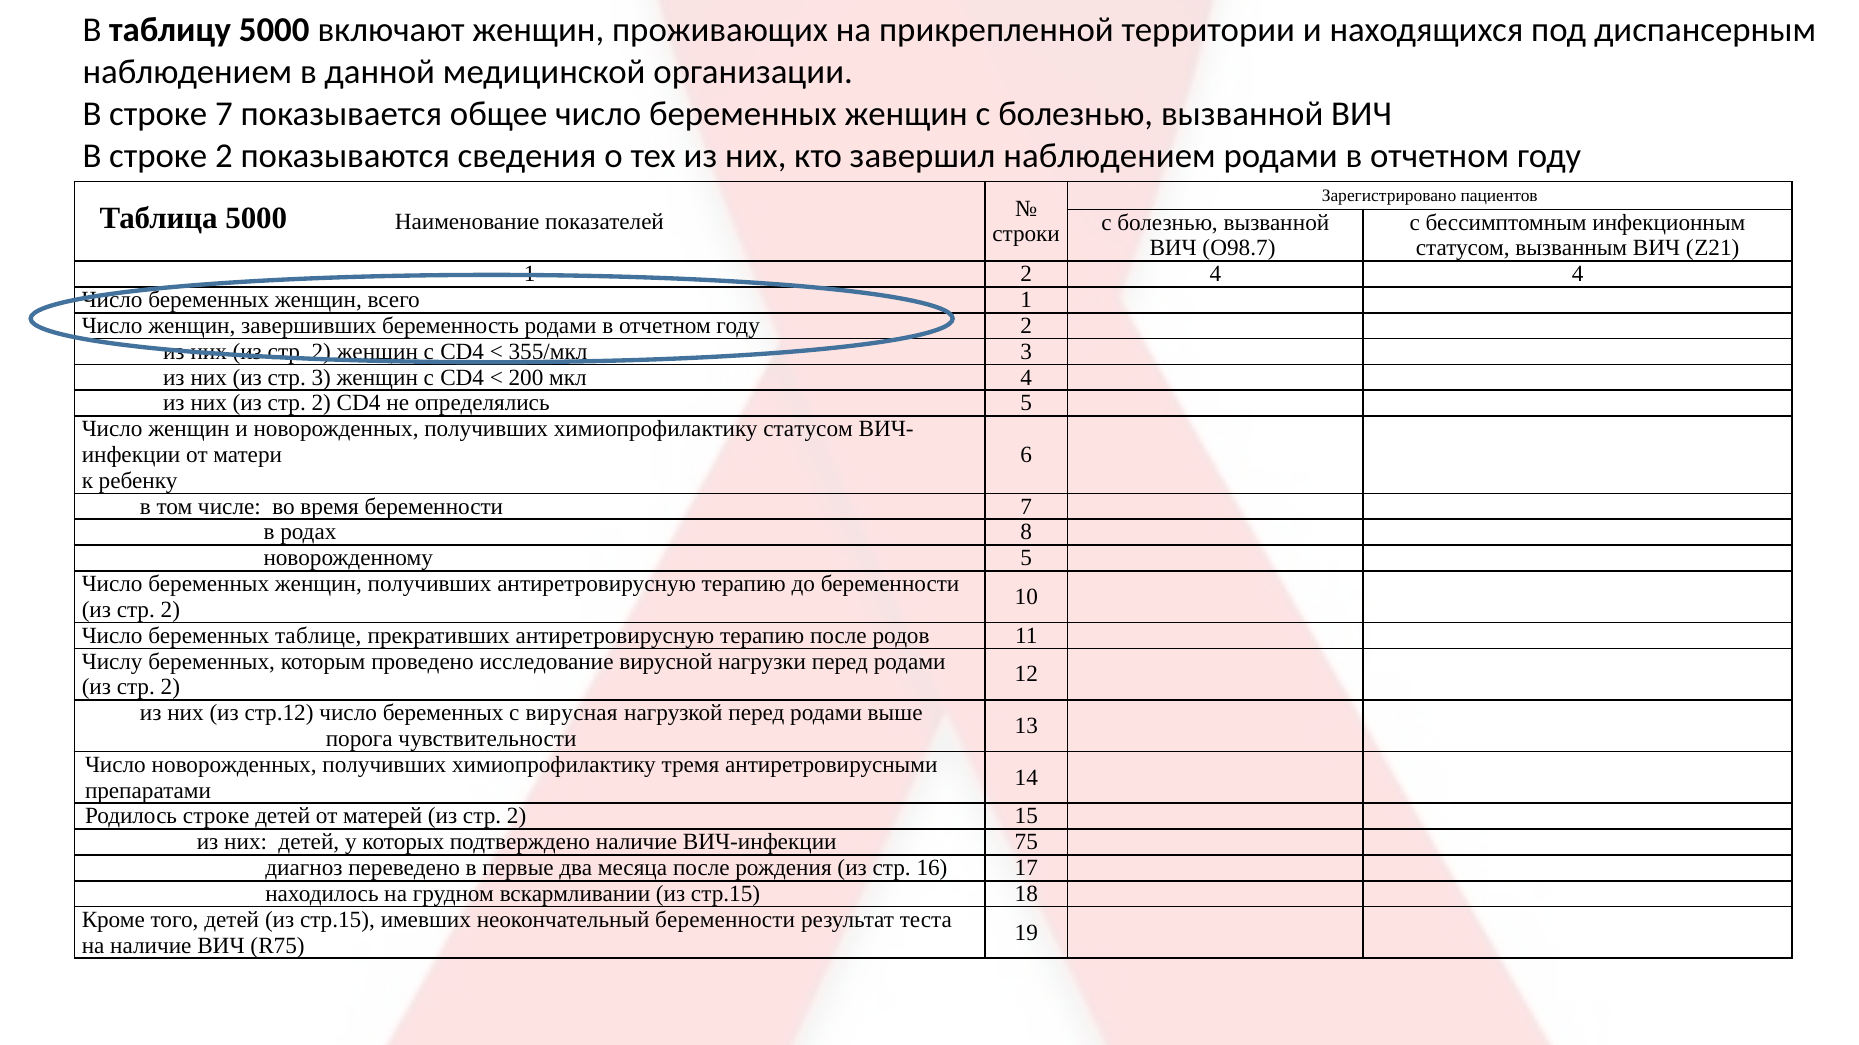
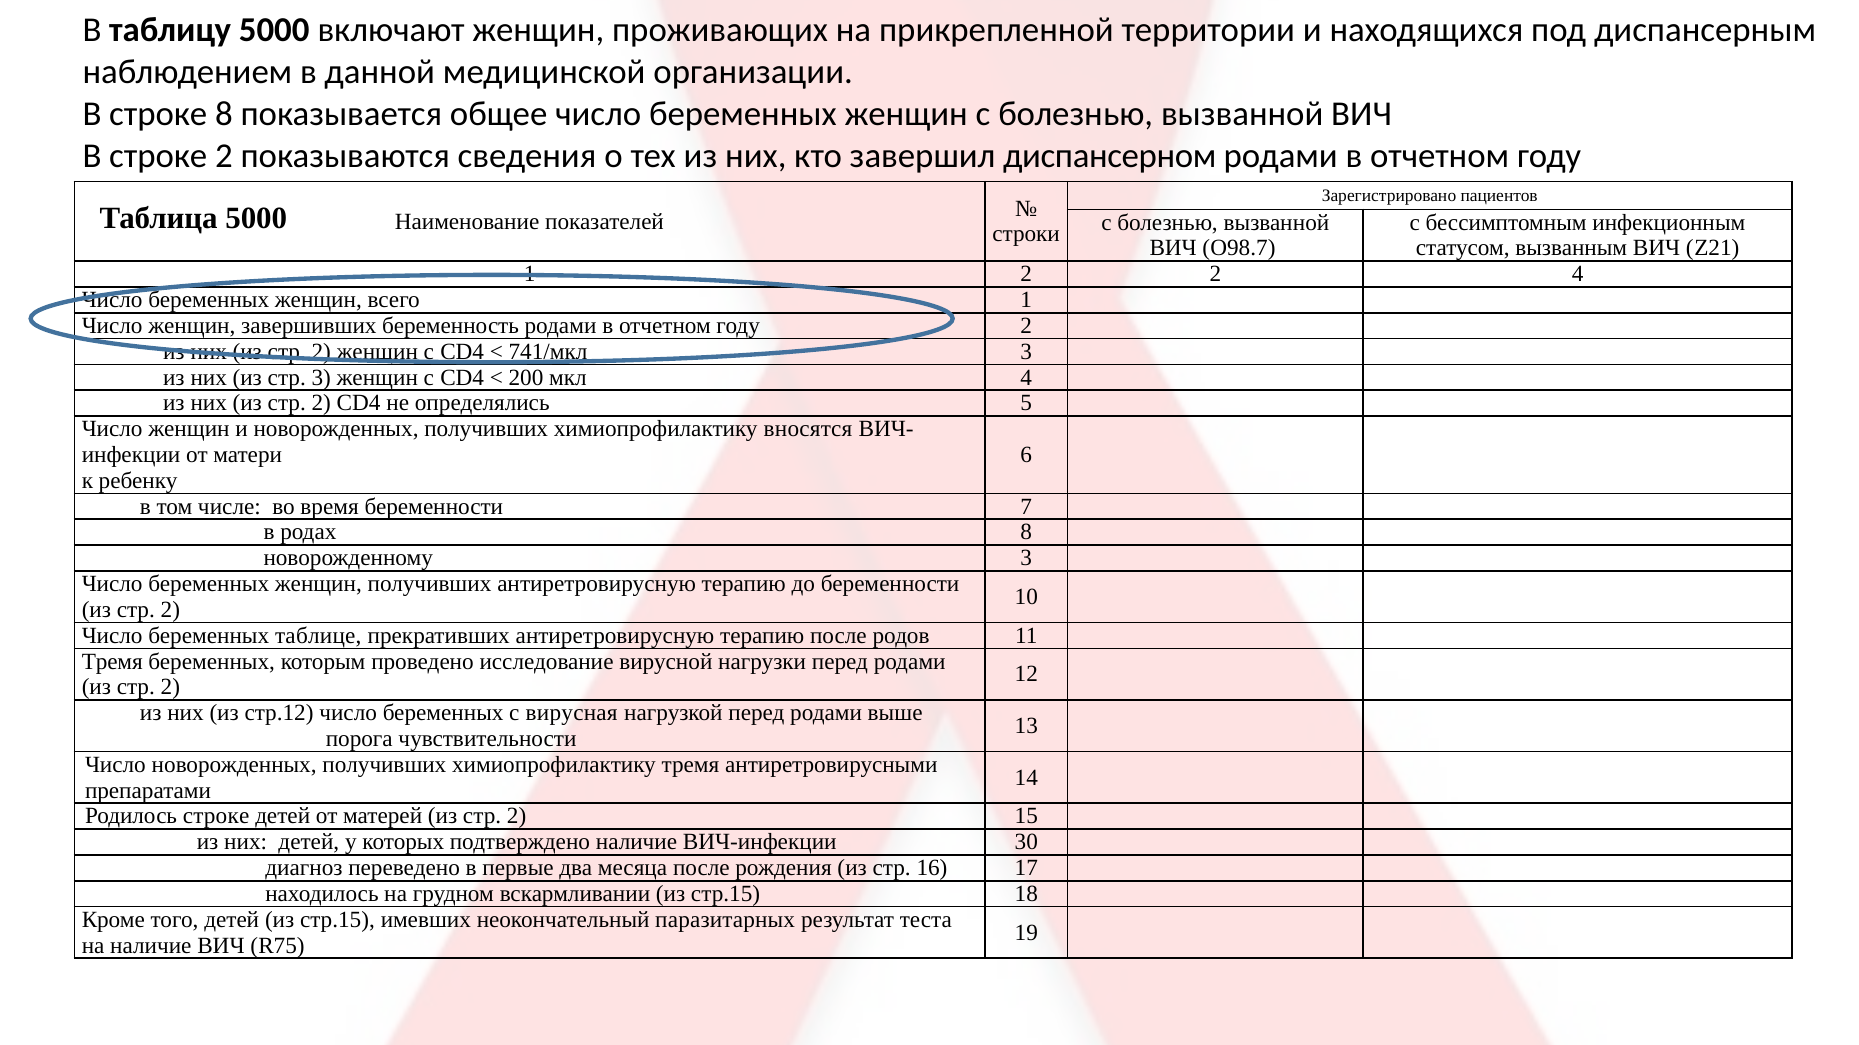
строке 7: 7 -> 8 (224, 114)
завершил наблюдением: наблюдением -> диспансерном (1110, 156)
2 4: 4 -> 2 (1215, 274)
355/мкл: 355/мкл -> 741/мкл (548, 352)
химиопрофилактику статусом: статусом -> вносятся (808, 429)
новорожденному 5: 5 -> 3 (1026, 558)
Числу: Числу -> Тремя (112, 662)
75: 75 -> 30 (1026, 843)
неокончательный беременности: беременности -> паразитарных (725, 920)
